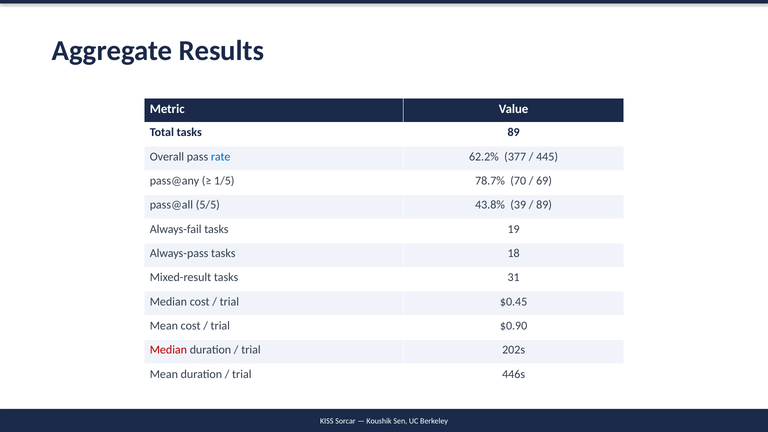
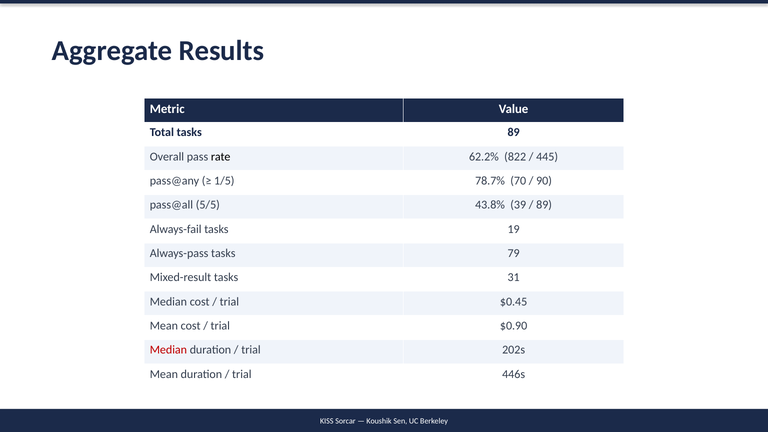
rate colour: blue -> black (221, 157)
377: 377 -> 822 (515, 157)
69: 69 -> 90 (544, 181)
18: 18 -> 79 (514, 253)
